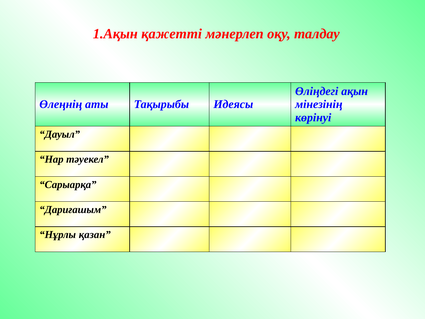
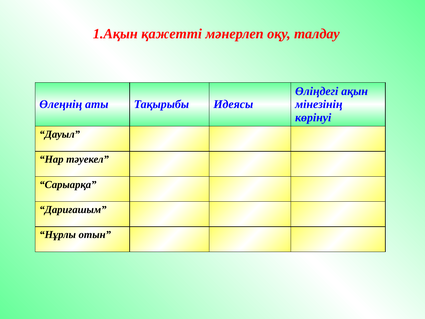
қазан: қазан -> отын (95, 235)
